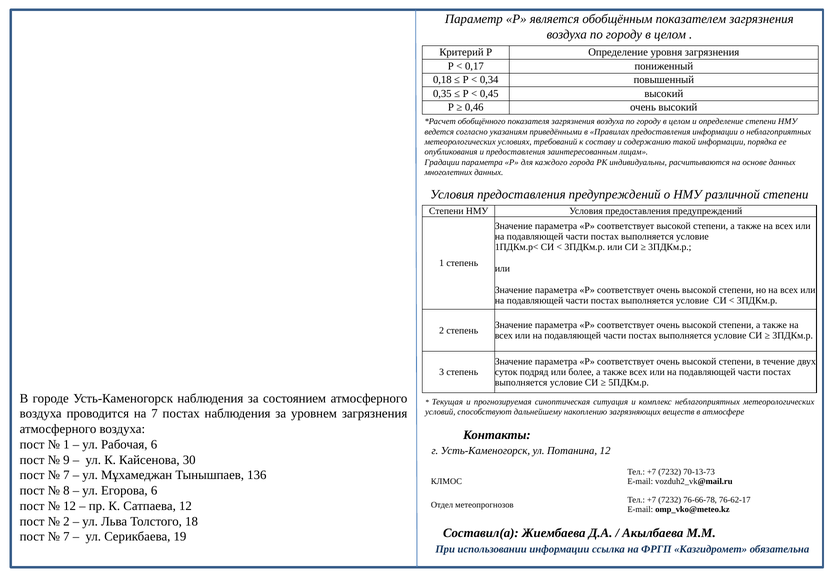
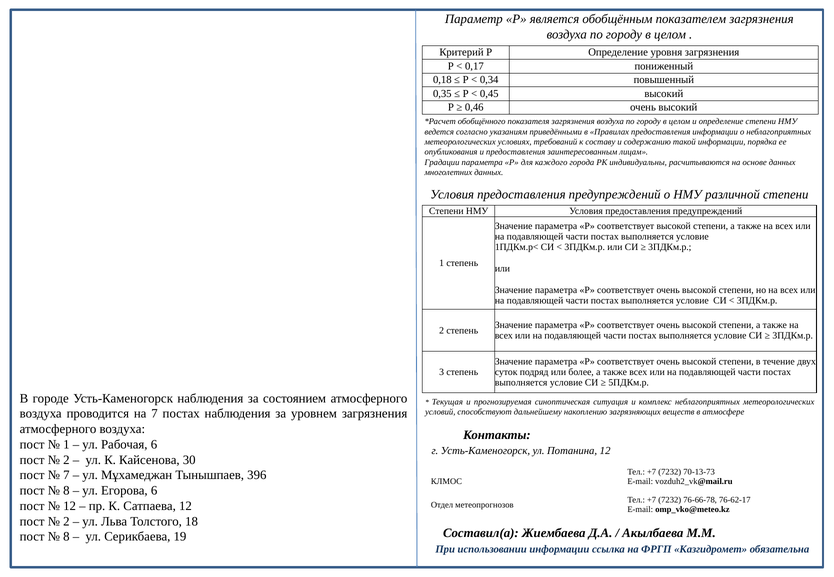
9: 9 -> 2 (66, 460)
136: 136 -> 396 (257, 476)
7: 7 -> 8 (66, 537)
